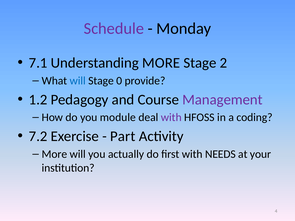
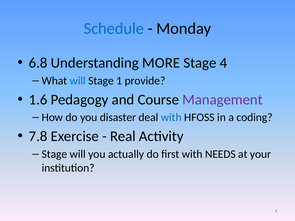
Schedule colour: purple -> blue (114, 28)
7.1: 7.1 -> 6.8 (38, 63)
Stage 2: 2 -> 4 (223, 63)
0: 0 -> 1 (119, 81)
1.2: 1.2 -> 1.6 (38, 100)
module: module -> disaster (118, 118)
with colour: purple -> blue (171, 118)
7.2: 7.2 -> 7.8 (38, 136)
Part: Part -> Real (123, 136)
More: More -> Stage (54, 154)
